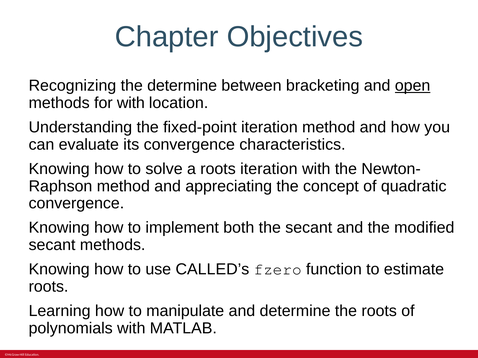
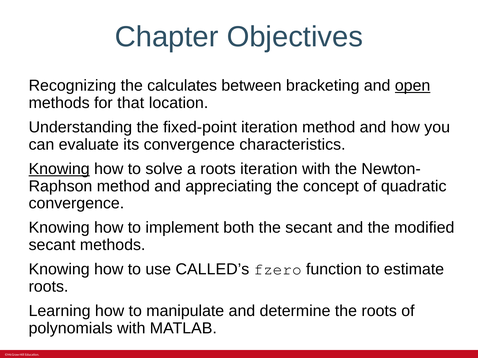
the determine: determine -> calculates (182, 86)
for with: with -> that (131, 103)
Knowing underline: none -> present (59, 169)
